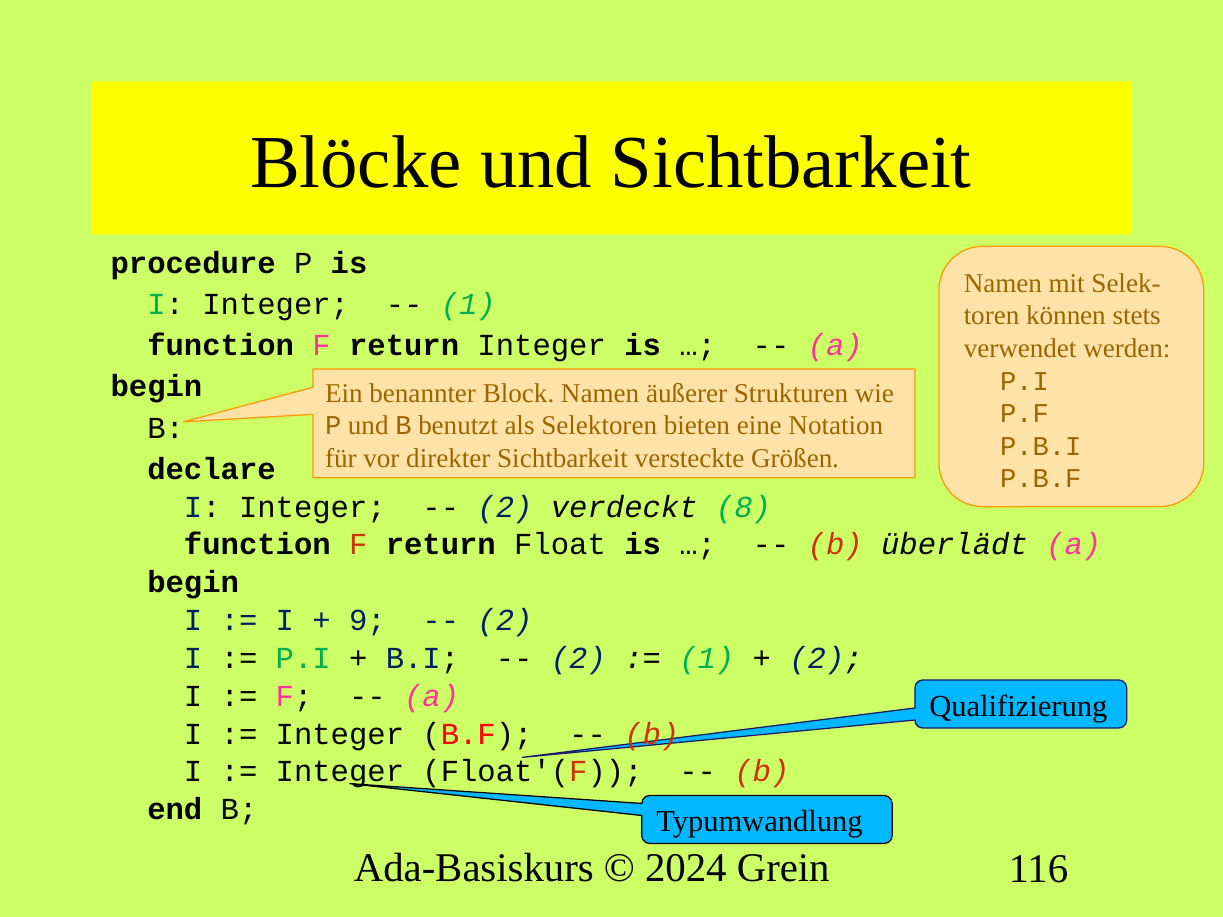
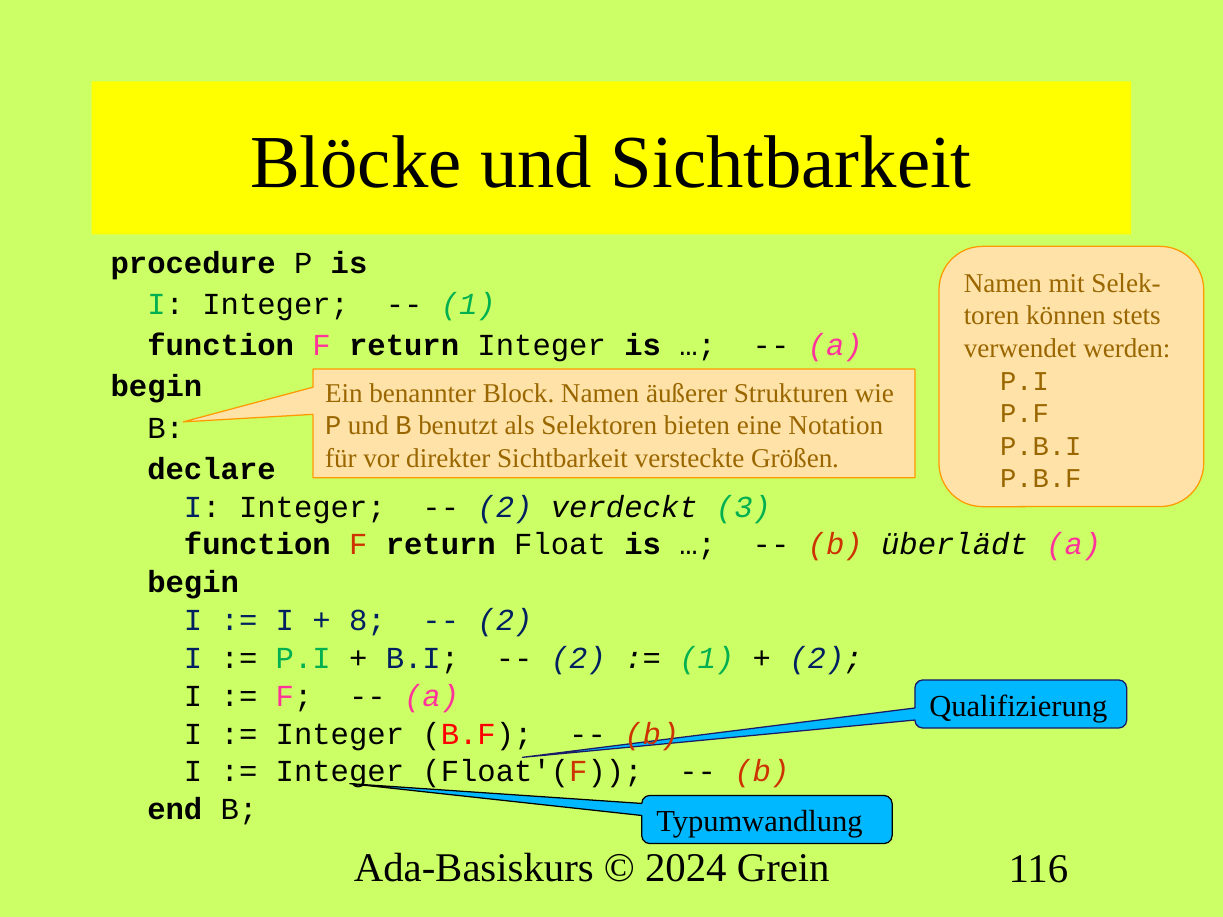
8: 8 -> 3 (744, 507)
9: 9 -> 8 (367, 621)
